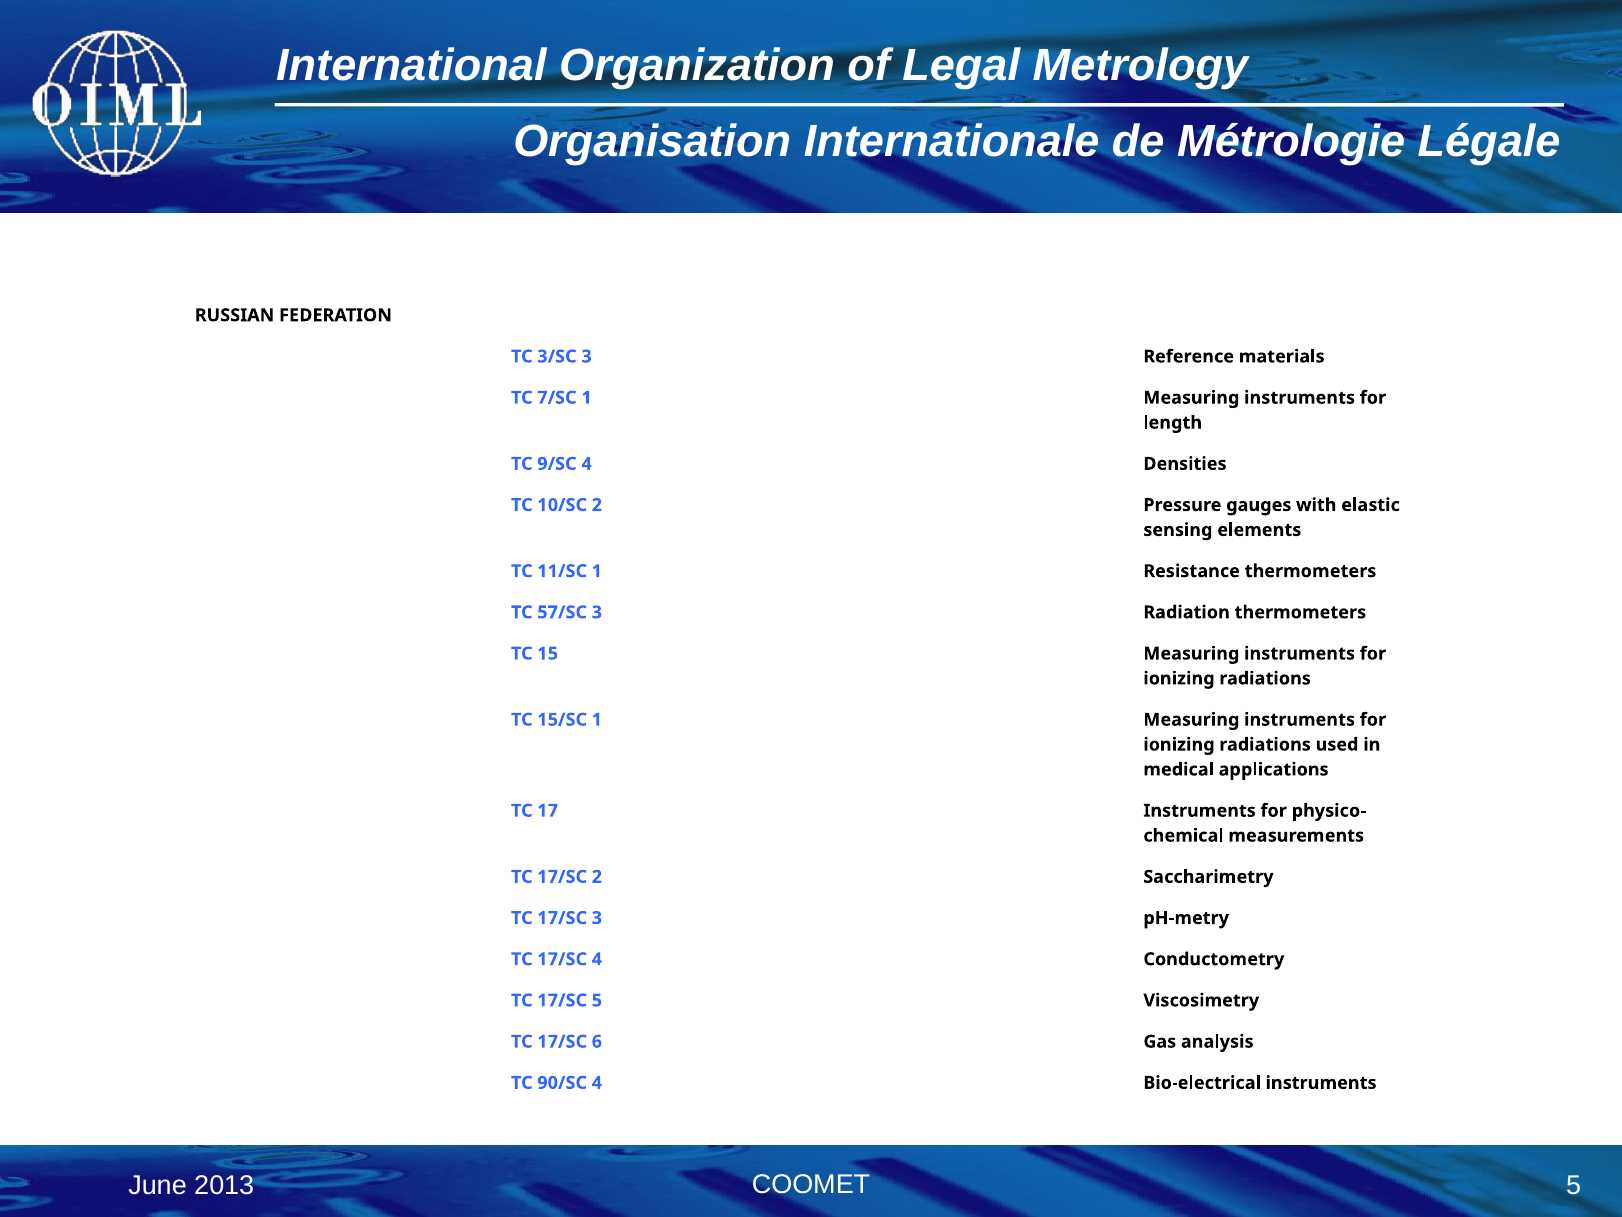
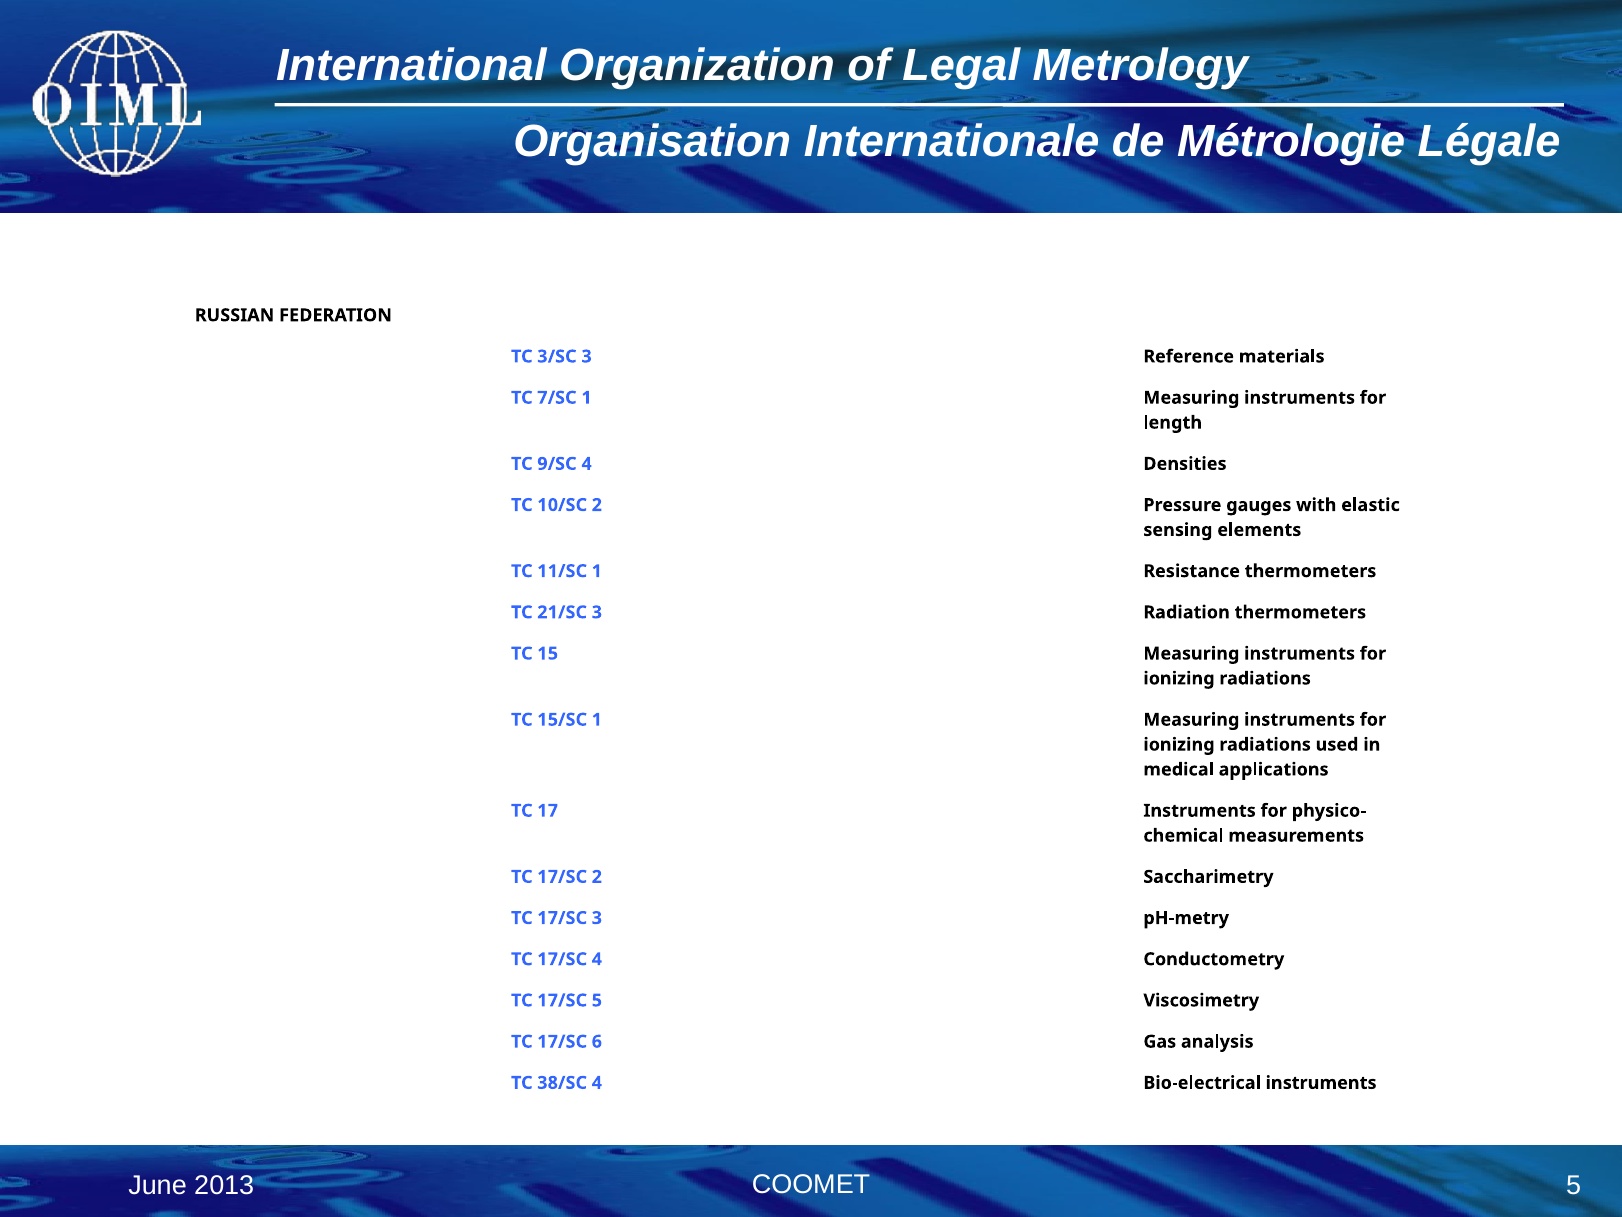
57/SC: 57/SC -> 21/SC (562, 612)
90/SC: 90/SC -> 38/SC (562, 1082)
